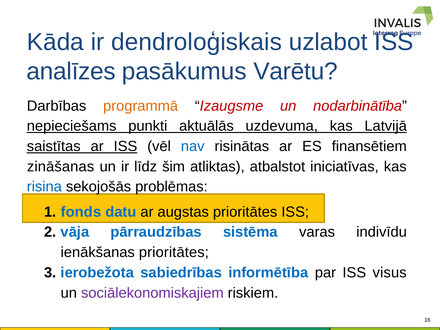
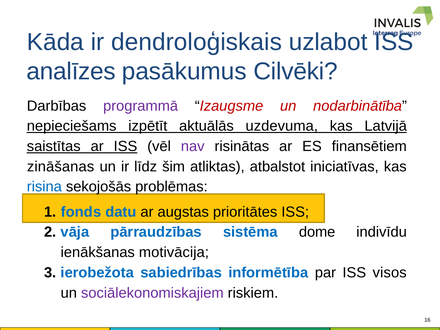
Varētu: Varētu -> Cilvēki (296, 71)
programmā colour: orange -> purple (141, 106)
punkti: punkti -> izpētīt (148, 126)
nav colour: blue -> purple (193, 146)
varas: varas -> dome (317, 232)
ienākšanas prioritātes: prioritātes -> motivācija (174, 252)
visus: visus -> visos (390, 273)
